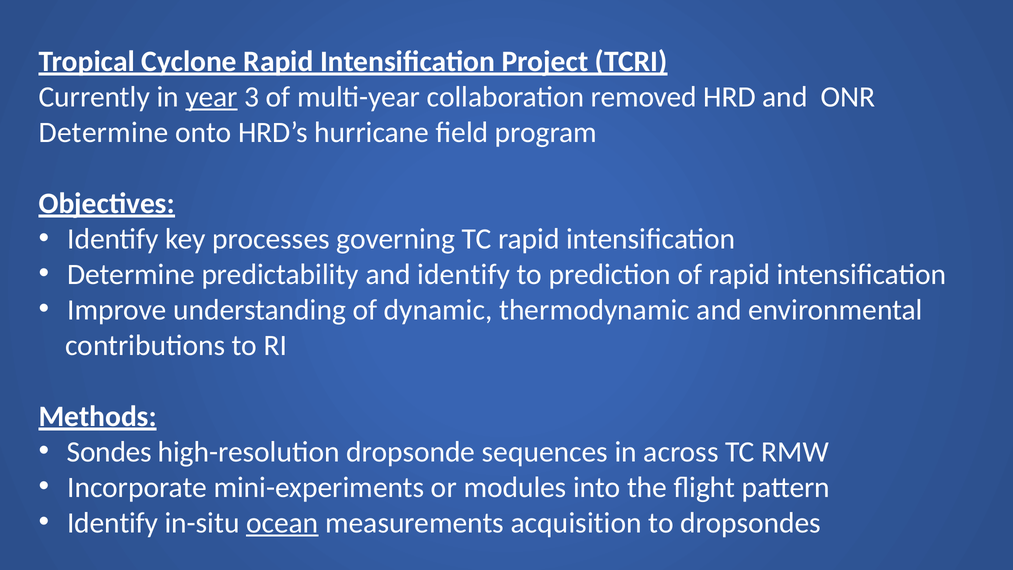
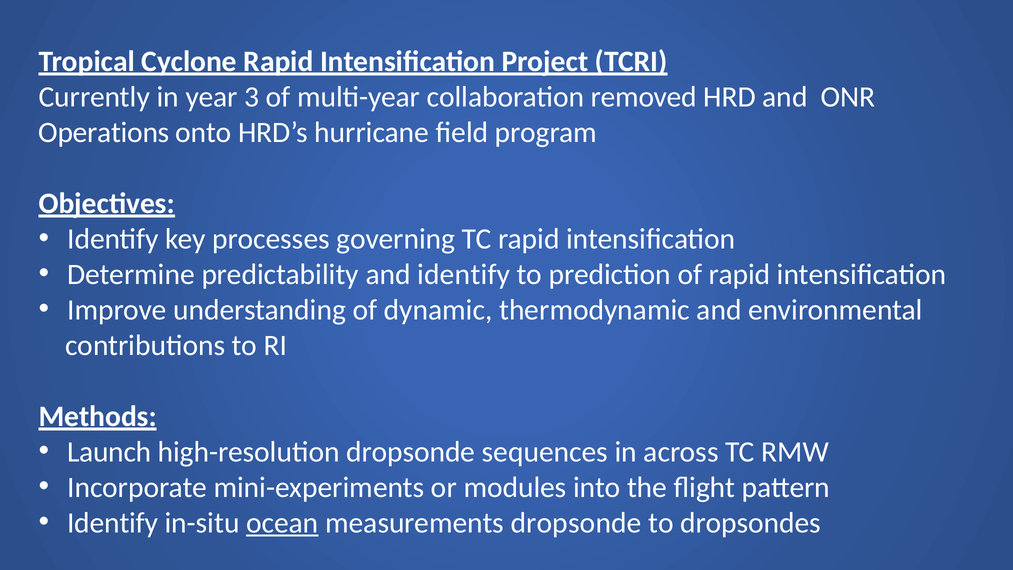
year underline: present -> none (212, 97)
Determine: Determine -> Operations (104, 132)
Sondes: Sondes -> Launch (109, 452)
measurements acquisition: acquisition -> dropsonde (576, 523)
